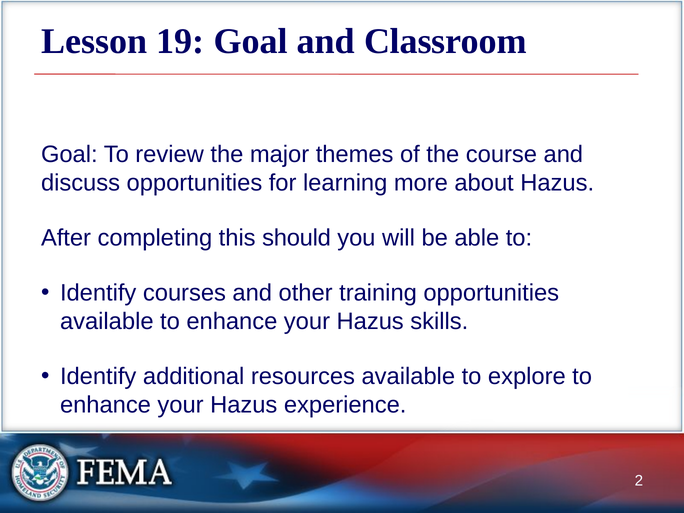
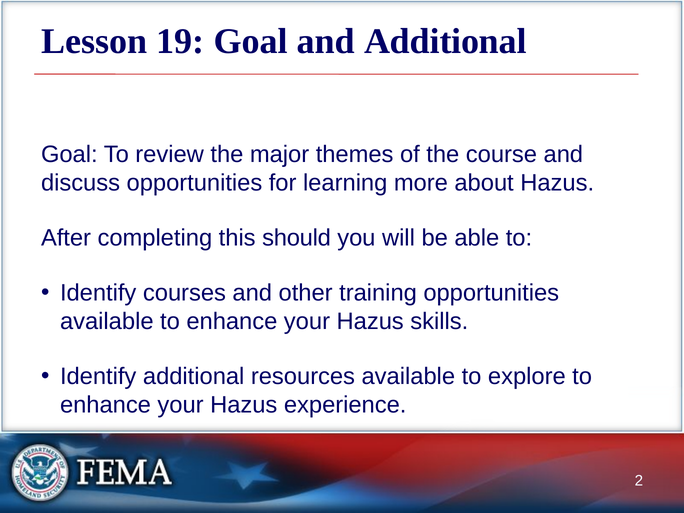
and Classroom: Classroom -> Additional (445, 41)
